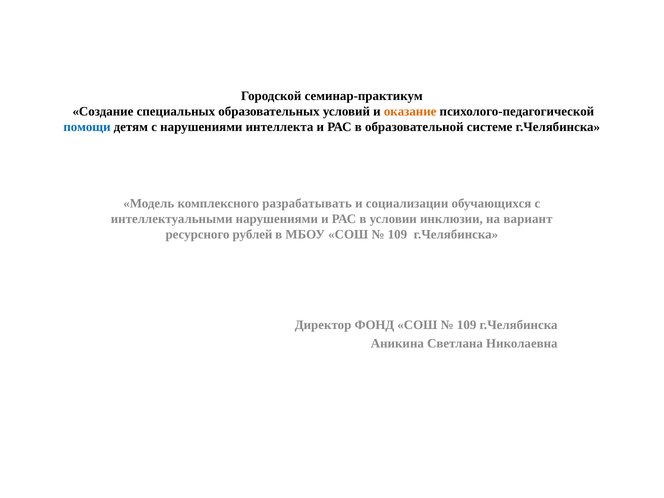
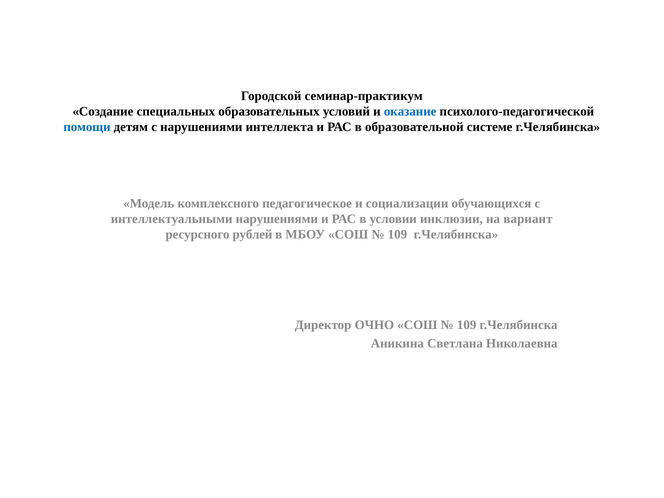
оказание colour: orange -> blue (410, 111)
разрабатывать: разрабатывать -> педагогическое (307, 203)
ФОНД: ФОНД -> ОЧНО (374, 325)
